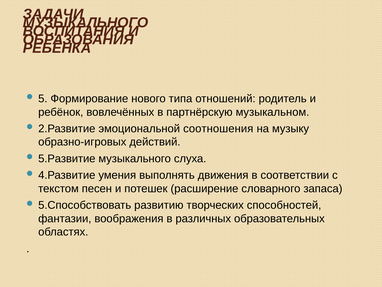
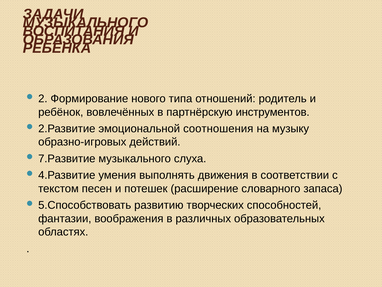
5: 5 -> 2 (43, 99)
музыкальном: музыкальном -> инструментов (273, 112)
5.Развитие: 5.Развитие -> 7.Развитие (67, 158)
